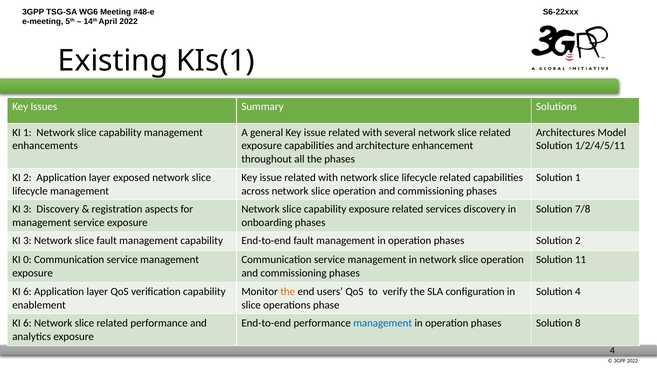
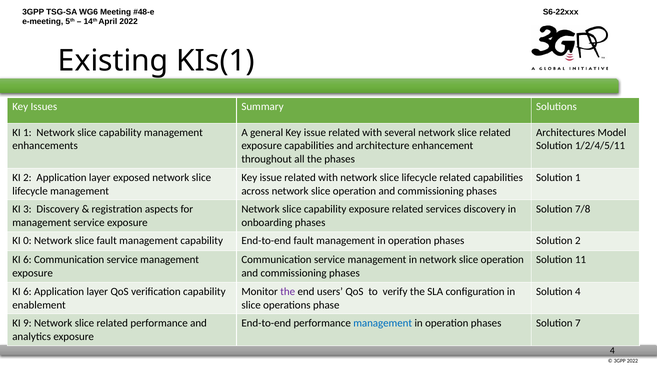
3: 3 -> 0 (27, 241)
0: 0 -> 6 (27, 260)
the colour: orange -> purple (288, 292)
6: 6 -> 9 (27, 324)
8: 8 -> 7 (578, 324)
